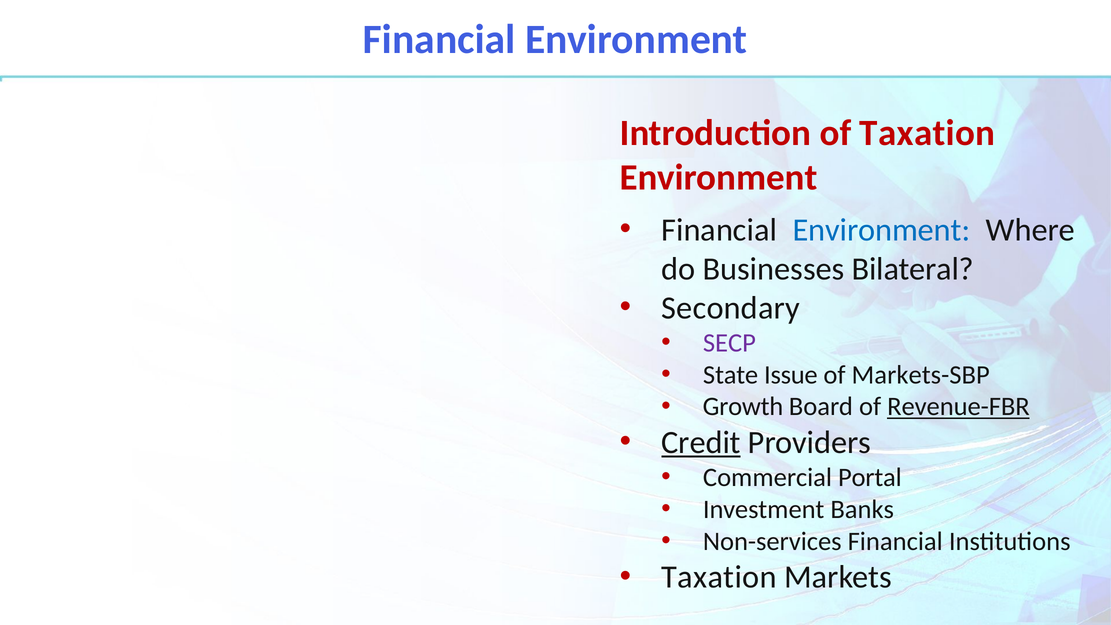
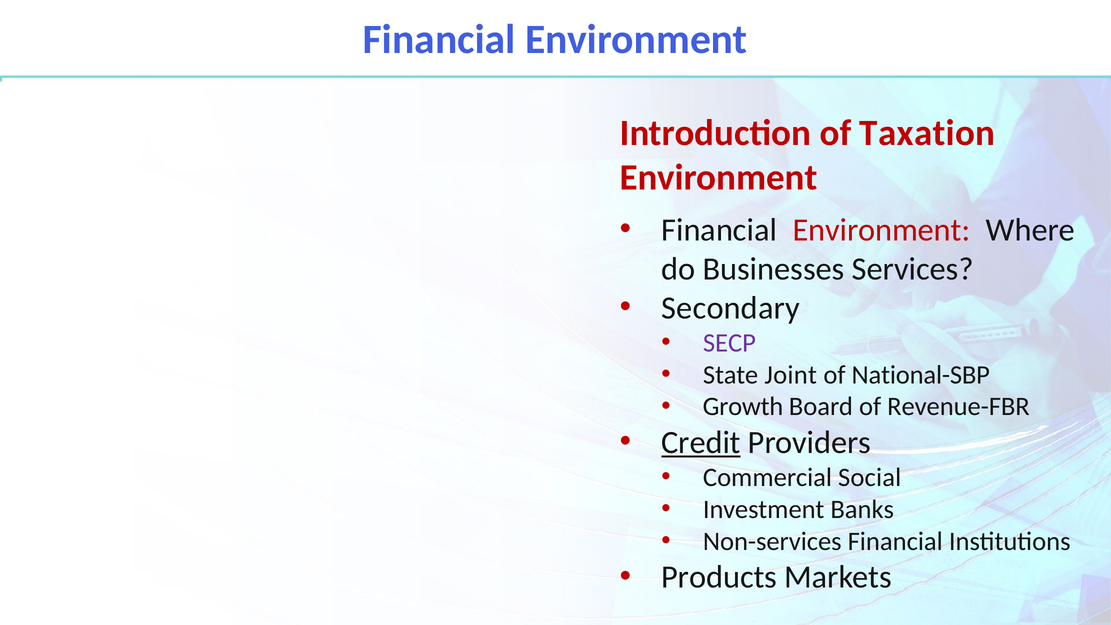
Environment colour: blue -> red (881, 230)
Bilateral: Bilateral -> Services (913, 269)
Issue: Issue -> Joint (791, 375)
Markets-SBP: Markets-SBP -> National-SBP (921, 375)
Revenue-FBR underline: present -> none (958, 407)
Portal: Portal -> Social (870, 477)
Taxation: Taxation -> Products (719, 577)
